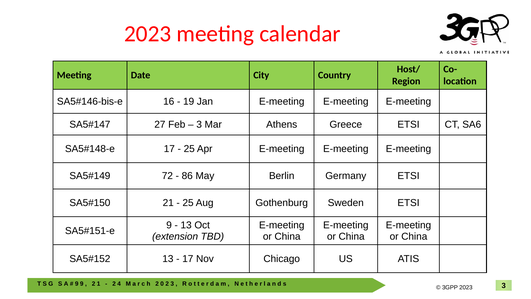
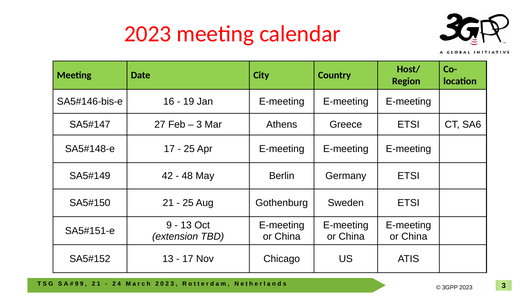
72: 72 -> 42 (167, 176)
86: 86 -> 48 (187, 176)
